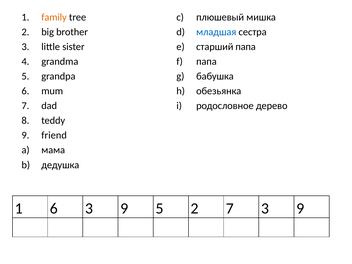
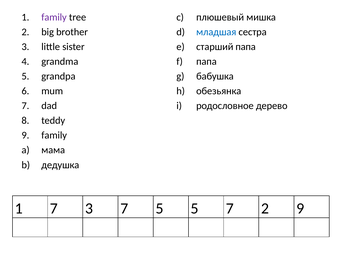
family colour: orange -> purple (54, 17)
9 friend: friend -> family (54, 135)
1 6: 6 -> 7 (54, 208)
9: 9 -> 7 (124, 208)
5 2: 2 -> 5 (195, 208)
7 3: 3 -> 2 (265, 208)
